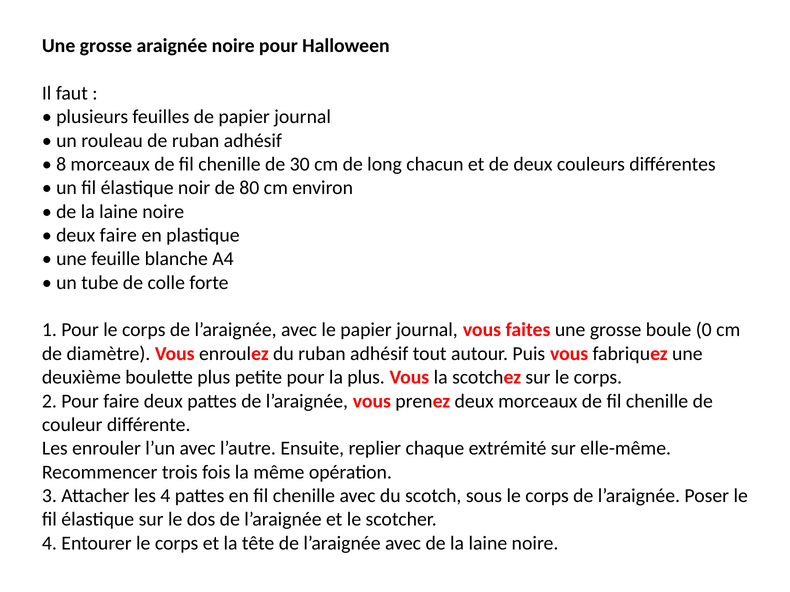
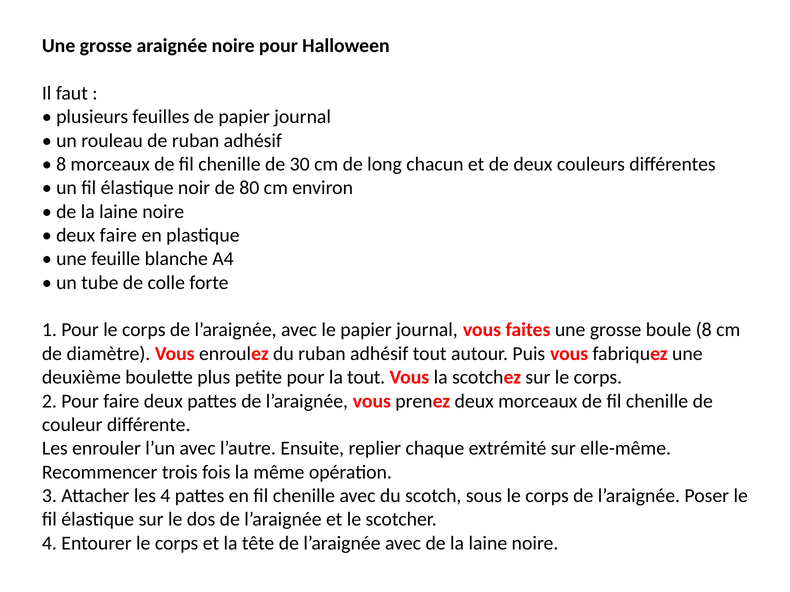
boule 0: 0 -> 8 (704, 330)
la plus: plus -> tout (366, 378)
